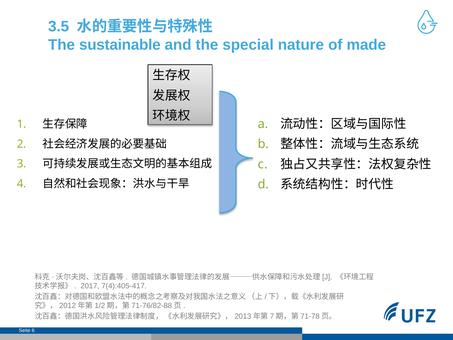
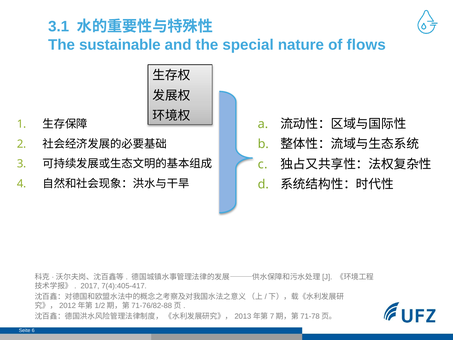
3.5: 3.5 -> 3.1 (59, 27)
made: made -> flows (366, 45)
